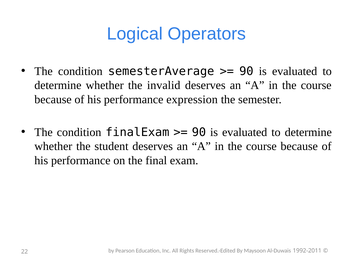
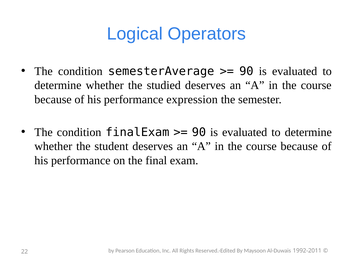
invalid: invalid -> studied (164, 86)
